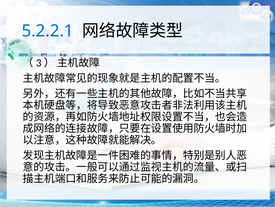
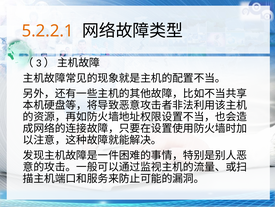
5.2.2.1 colour: blue -> orange (48, 31)
